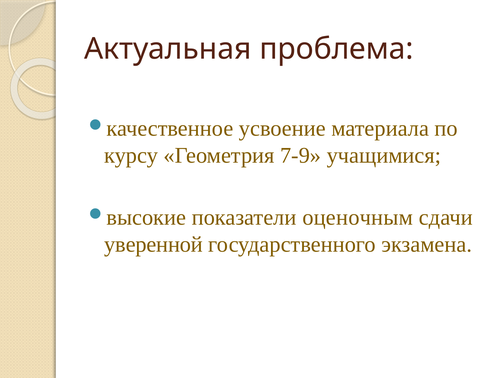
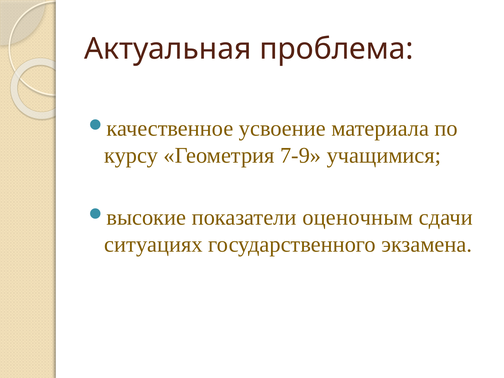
уверенной: уверенной -> ситуациях (153, 244)
